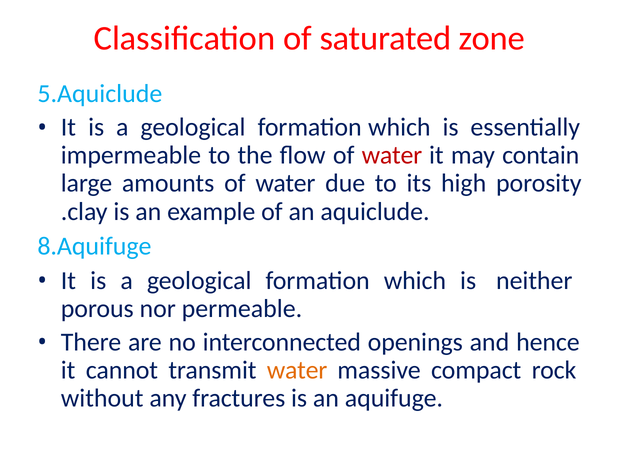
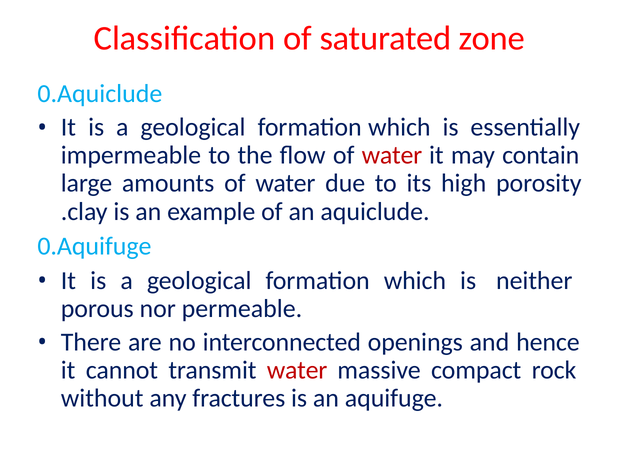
5.Aquiclude: 5.Aquiclude -> 0.Aquiclude (100, 94)
8.Aquifuge: 8.Aquifuge -> 0.Aquifuge (94, 246)
water colour: orange -> red (297, 371)
